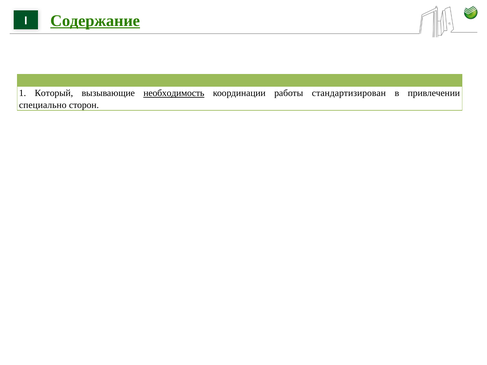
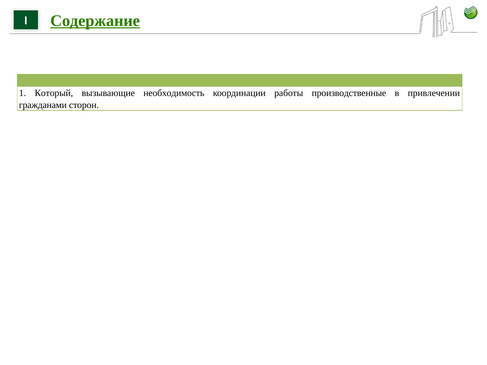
необходимость underline: present -> none (174, 93)
стандартизирован: стандартизирован -> производственные (349, 93)
специально: специально -> гражданами (43, 105)
